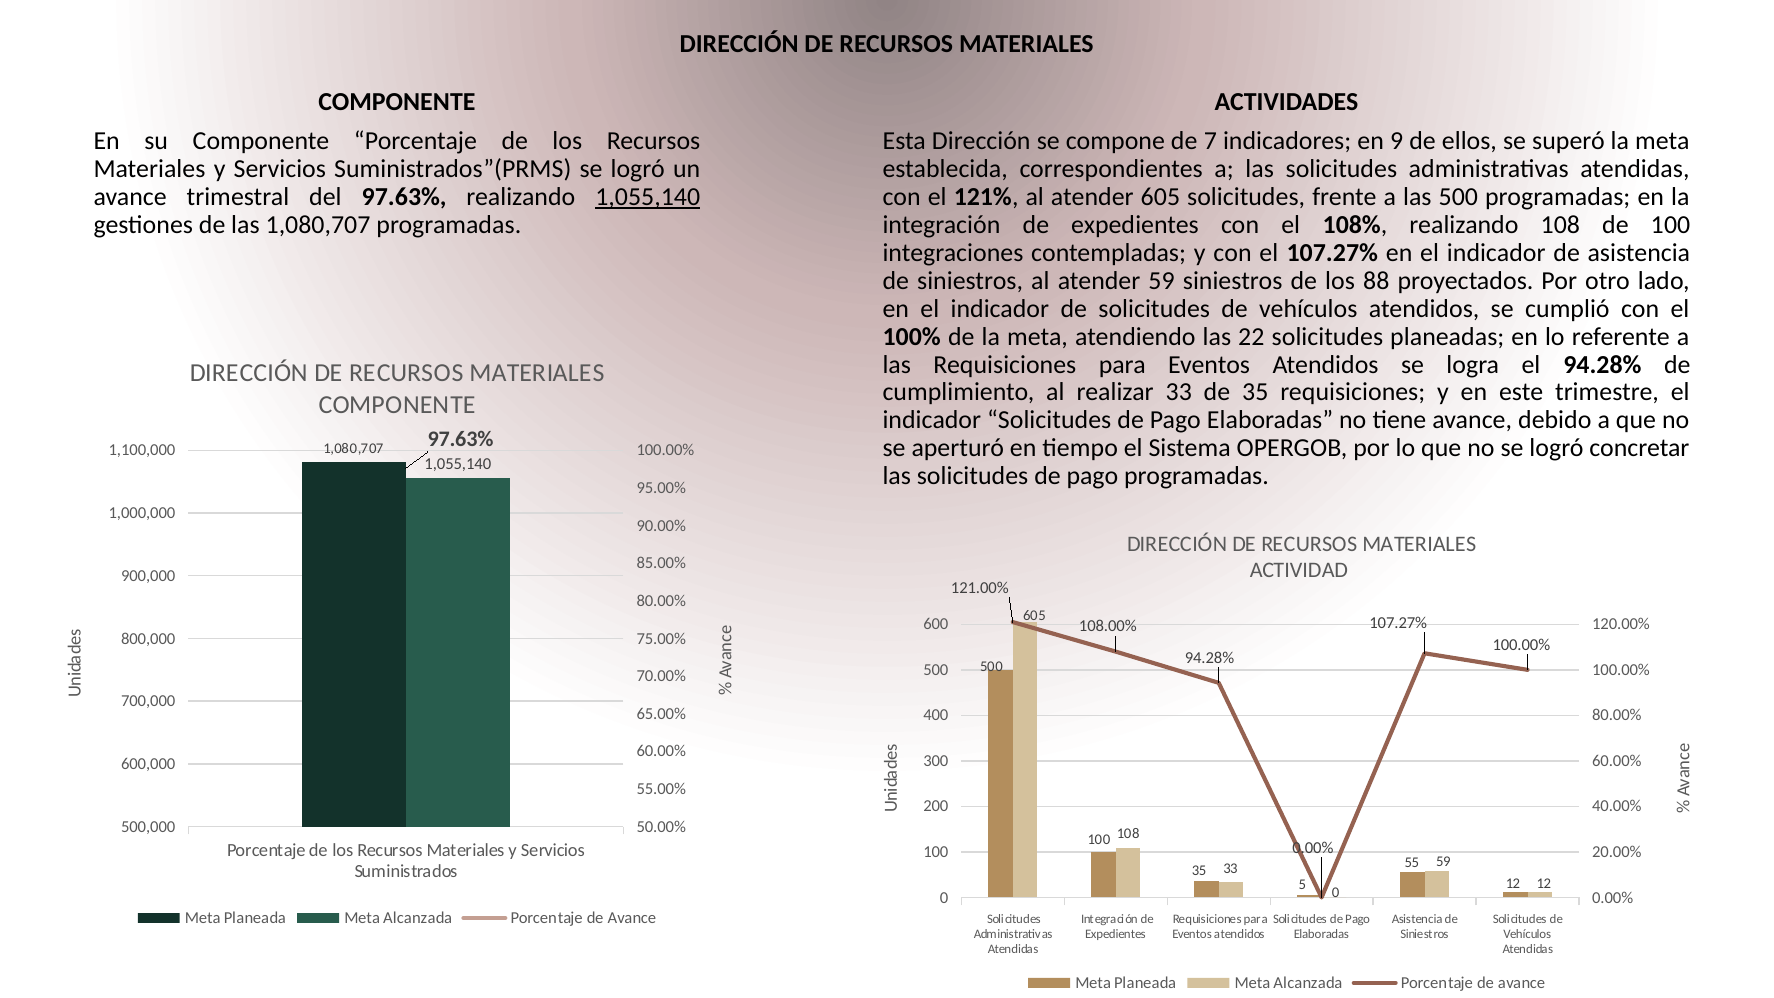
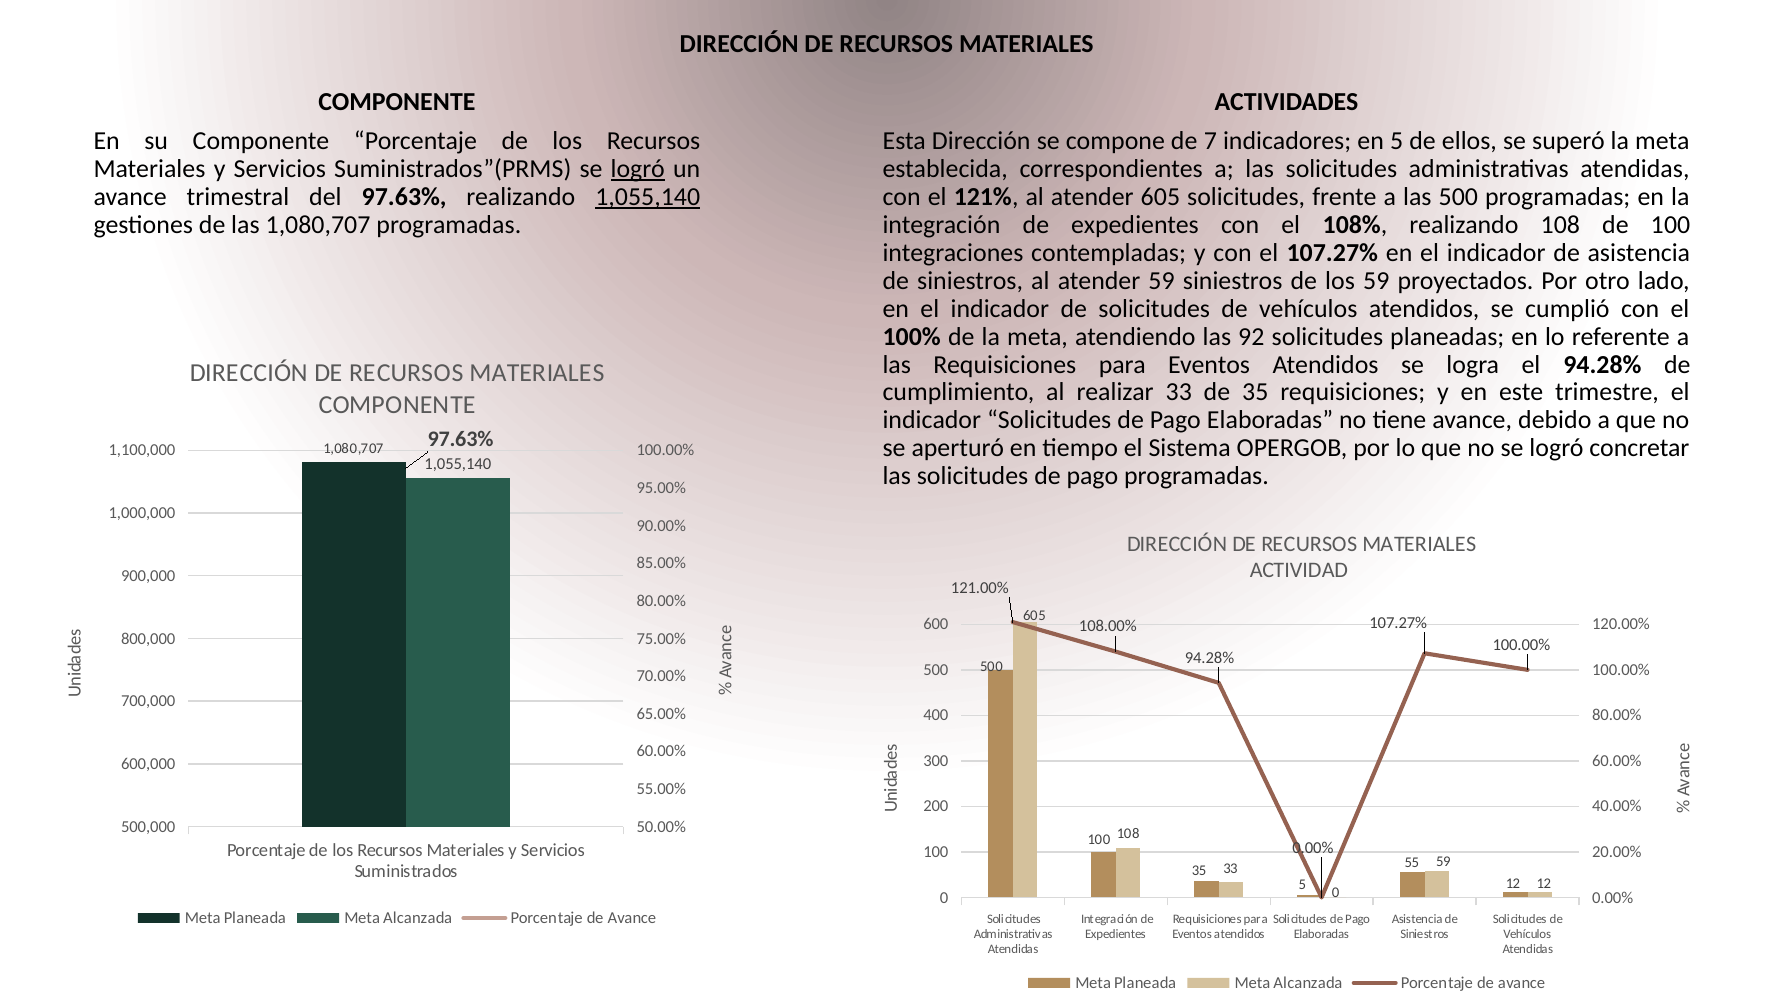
en 9: 9 -> 5 (1397, 141)
logró underline: none -> present (638, 169)
los 88: 88 -> 59 (1376, 281)
22: 22 -> 92 (1251, 336)
